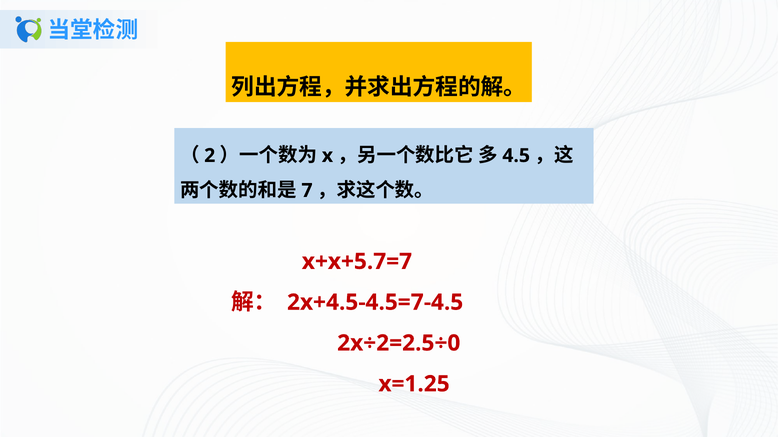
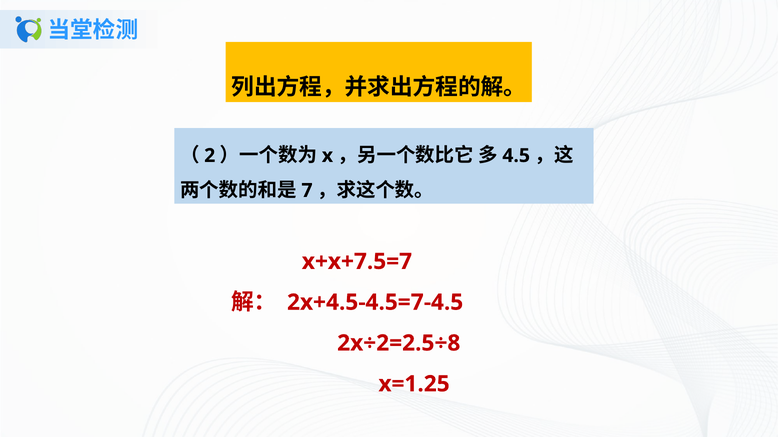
x+x+5.7=7: x+x+5.7=7 -> x+x+7.5=7 (357, 262)
2x÷2=2.5÷0: 2x÷2=2.5÷0 -> 2x÷2=2.5÷8 (399, 344)
